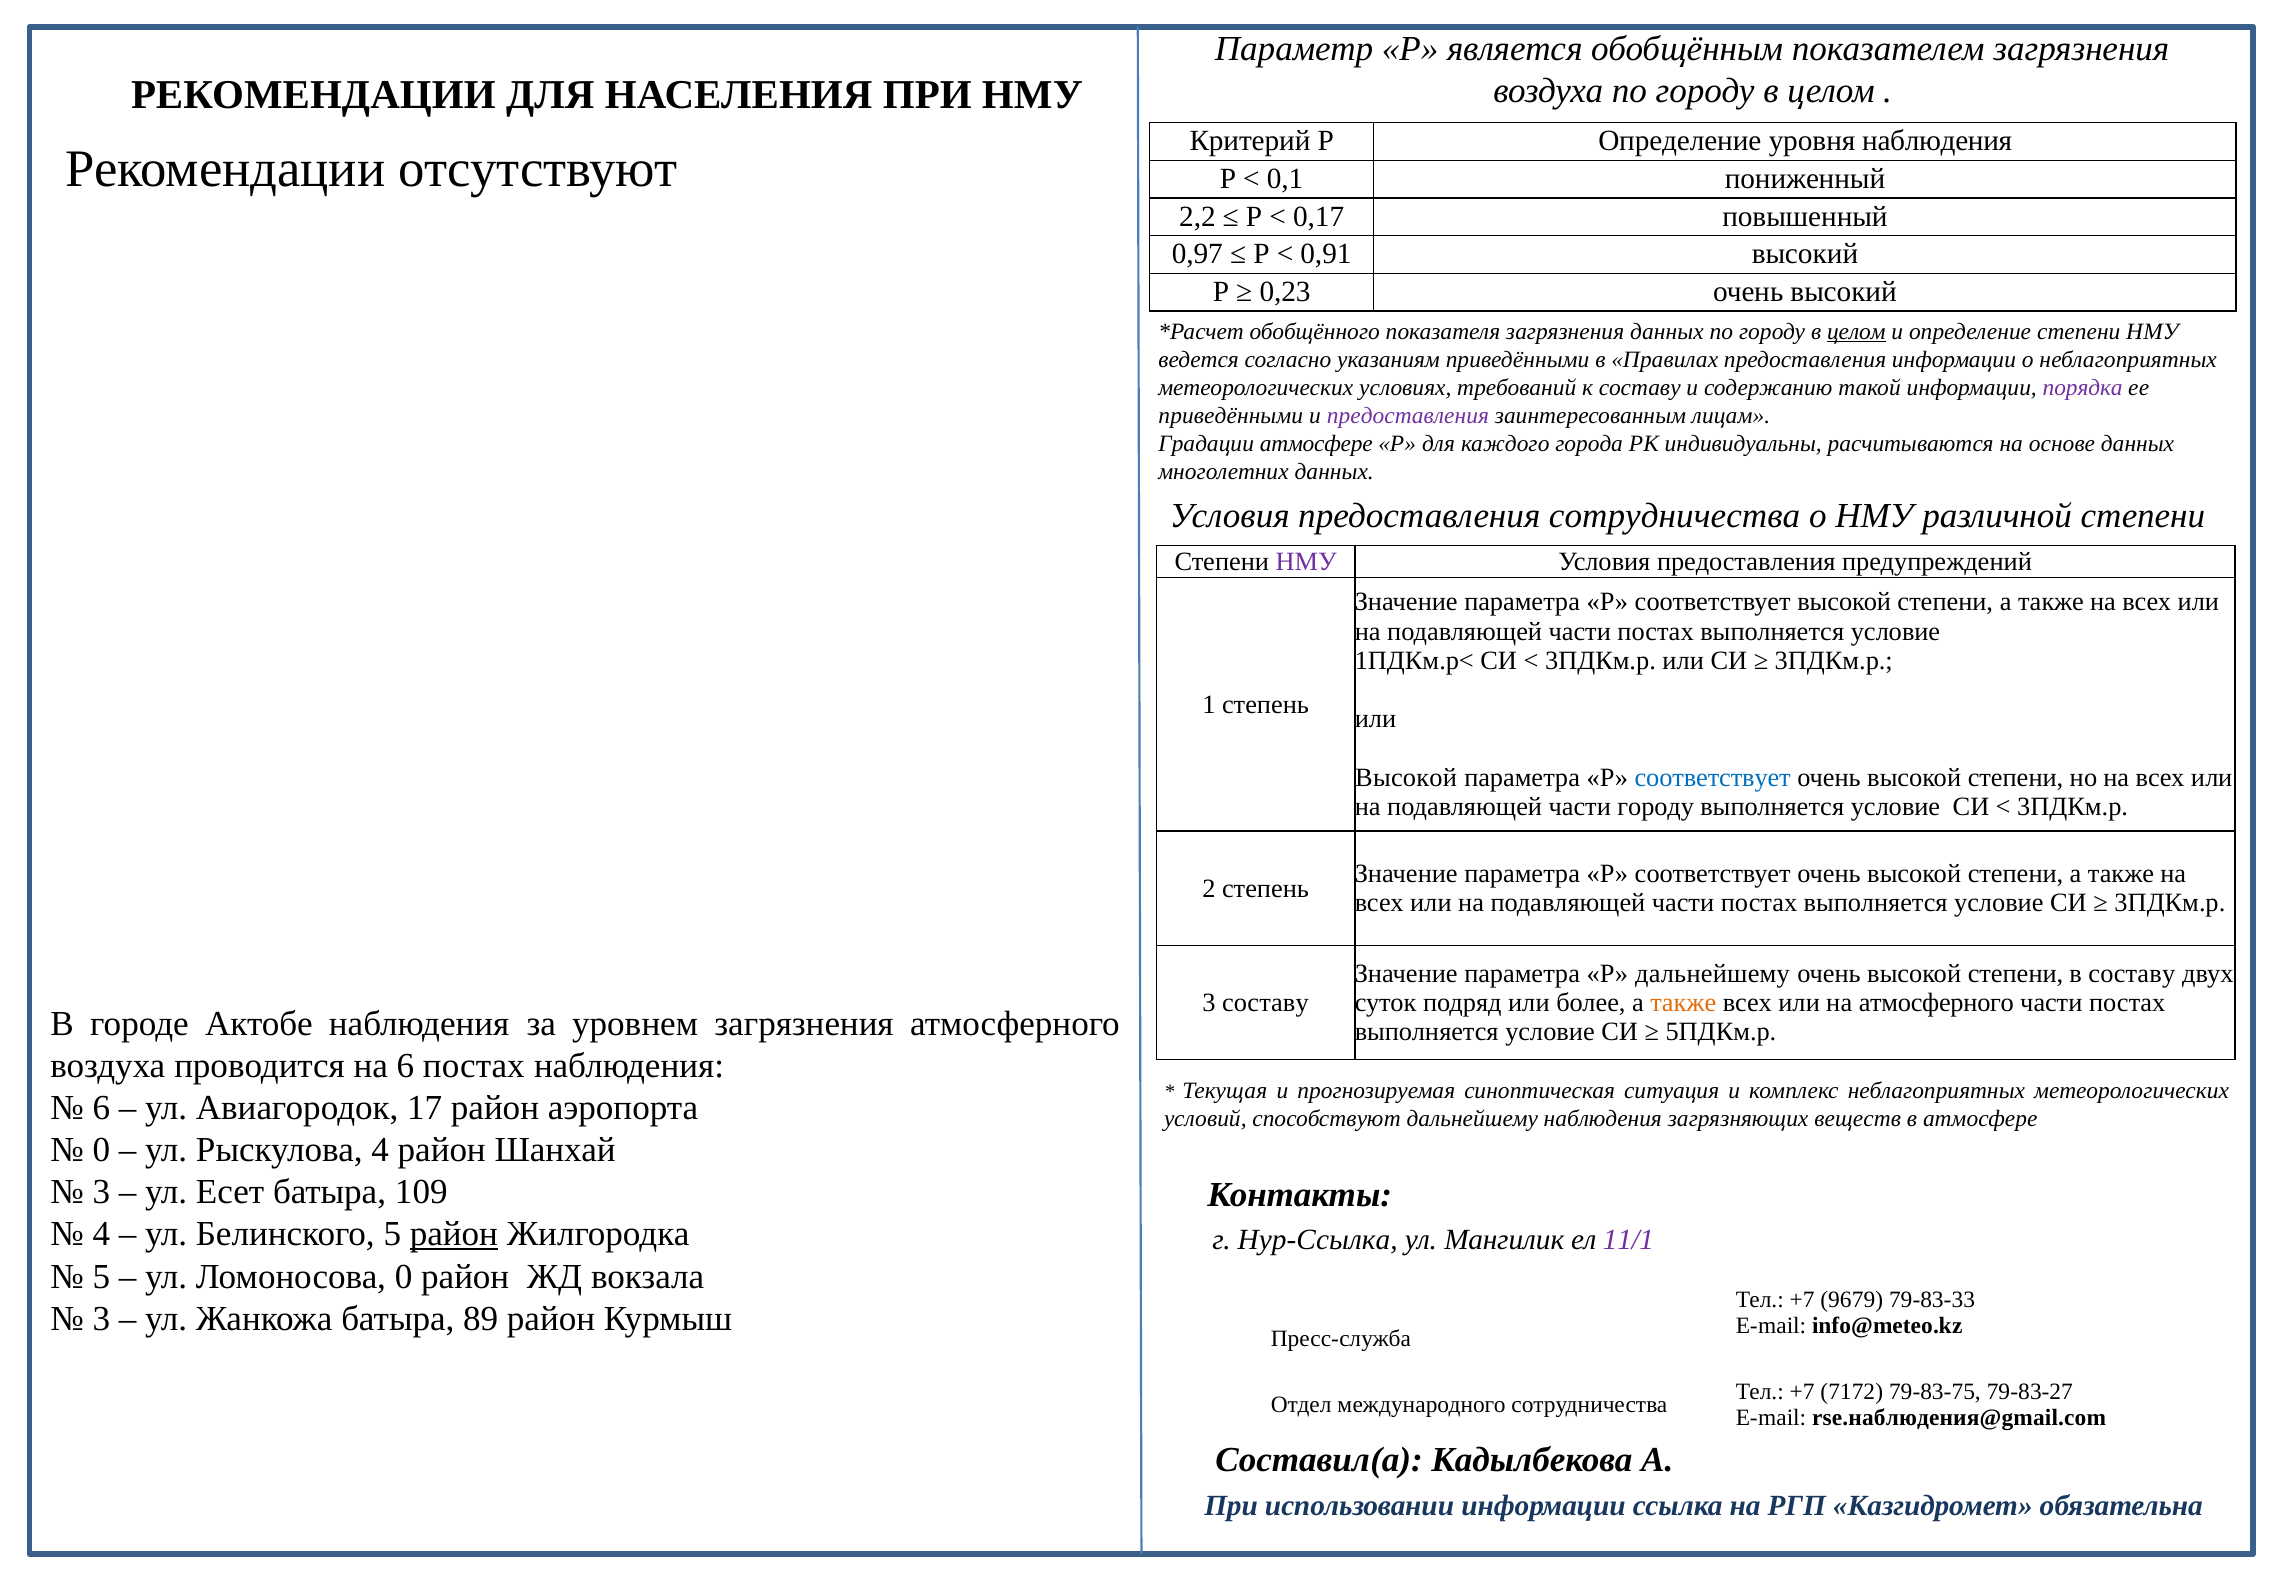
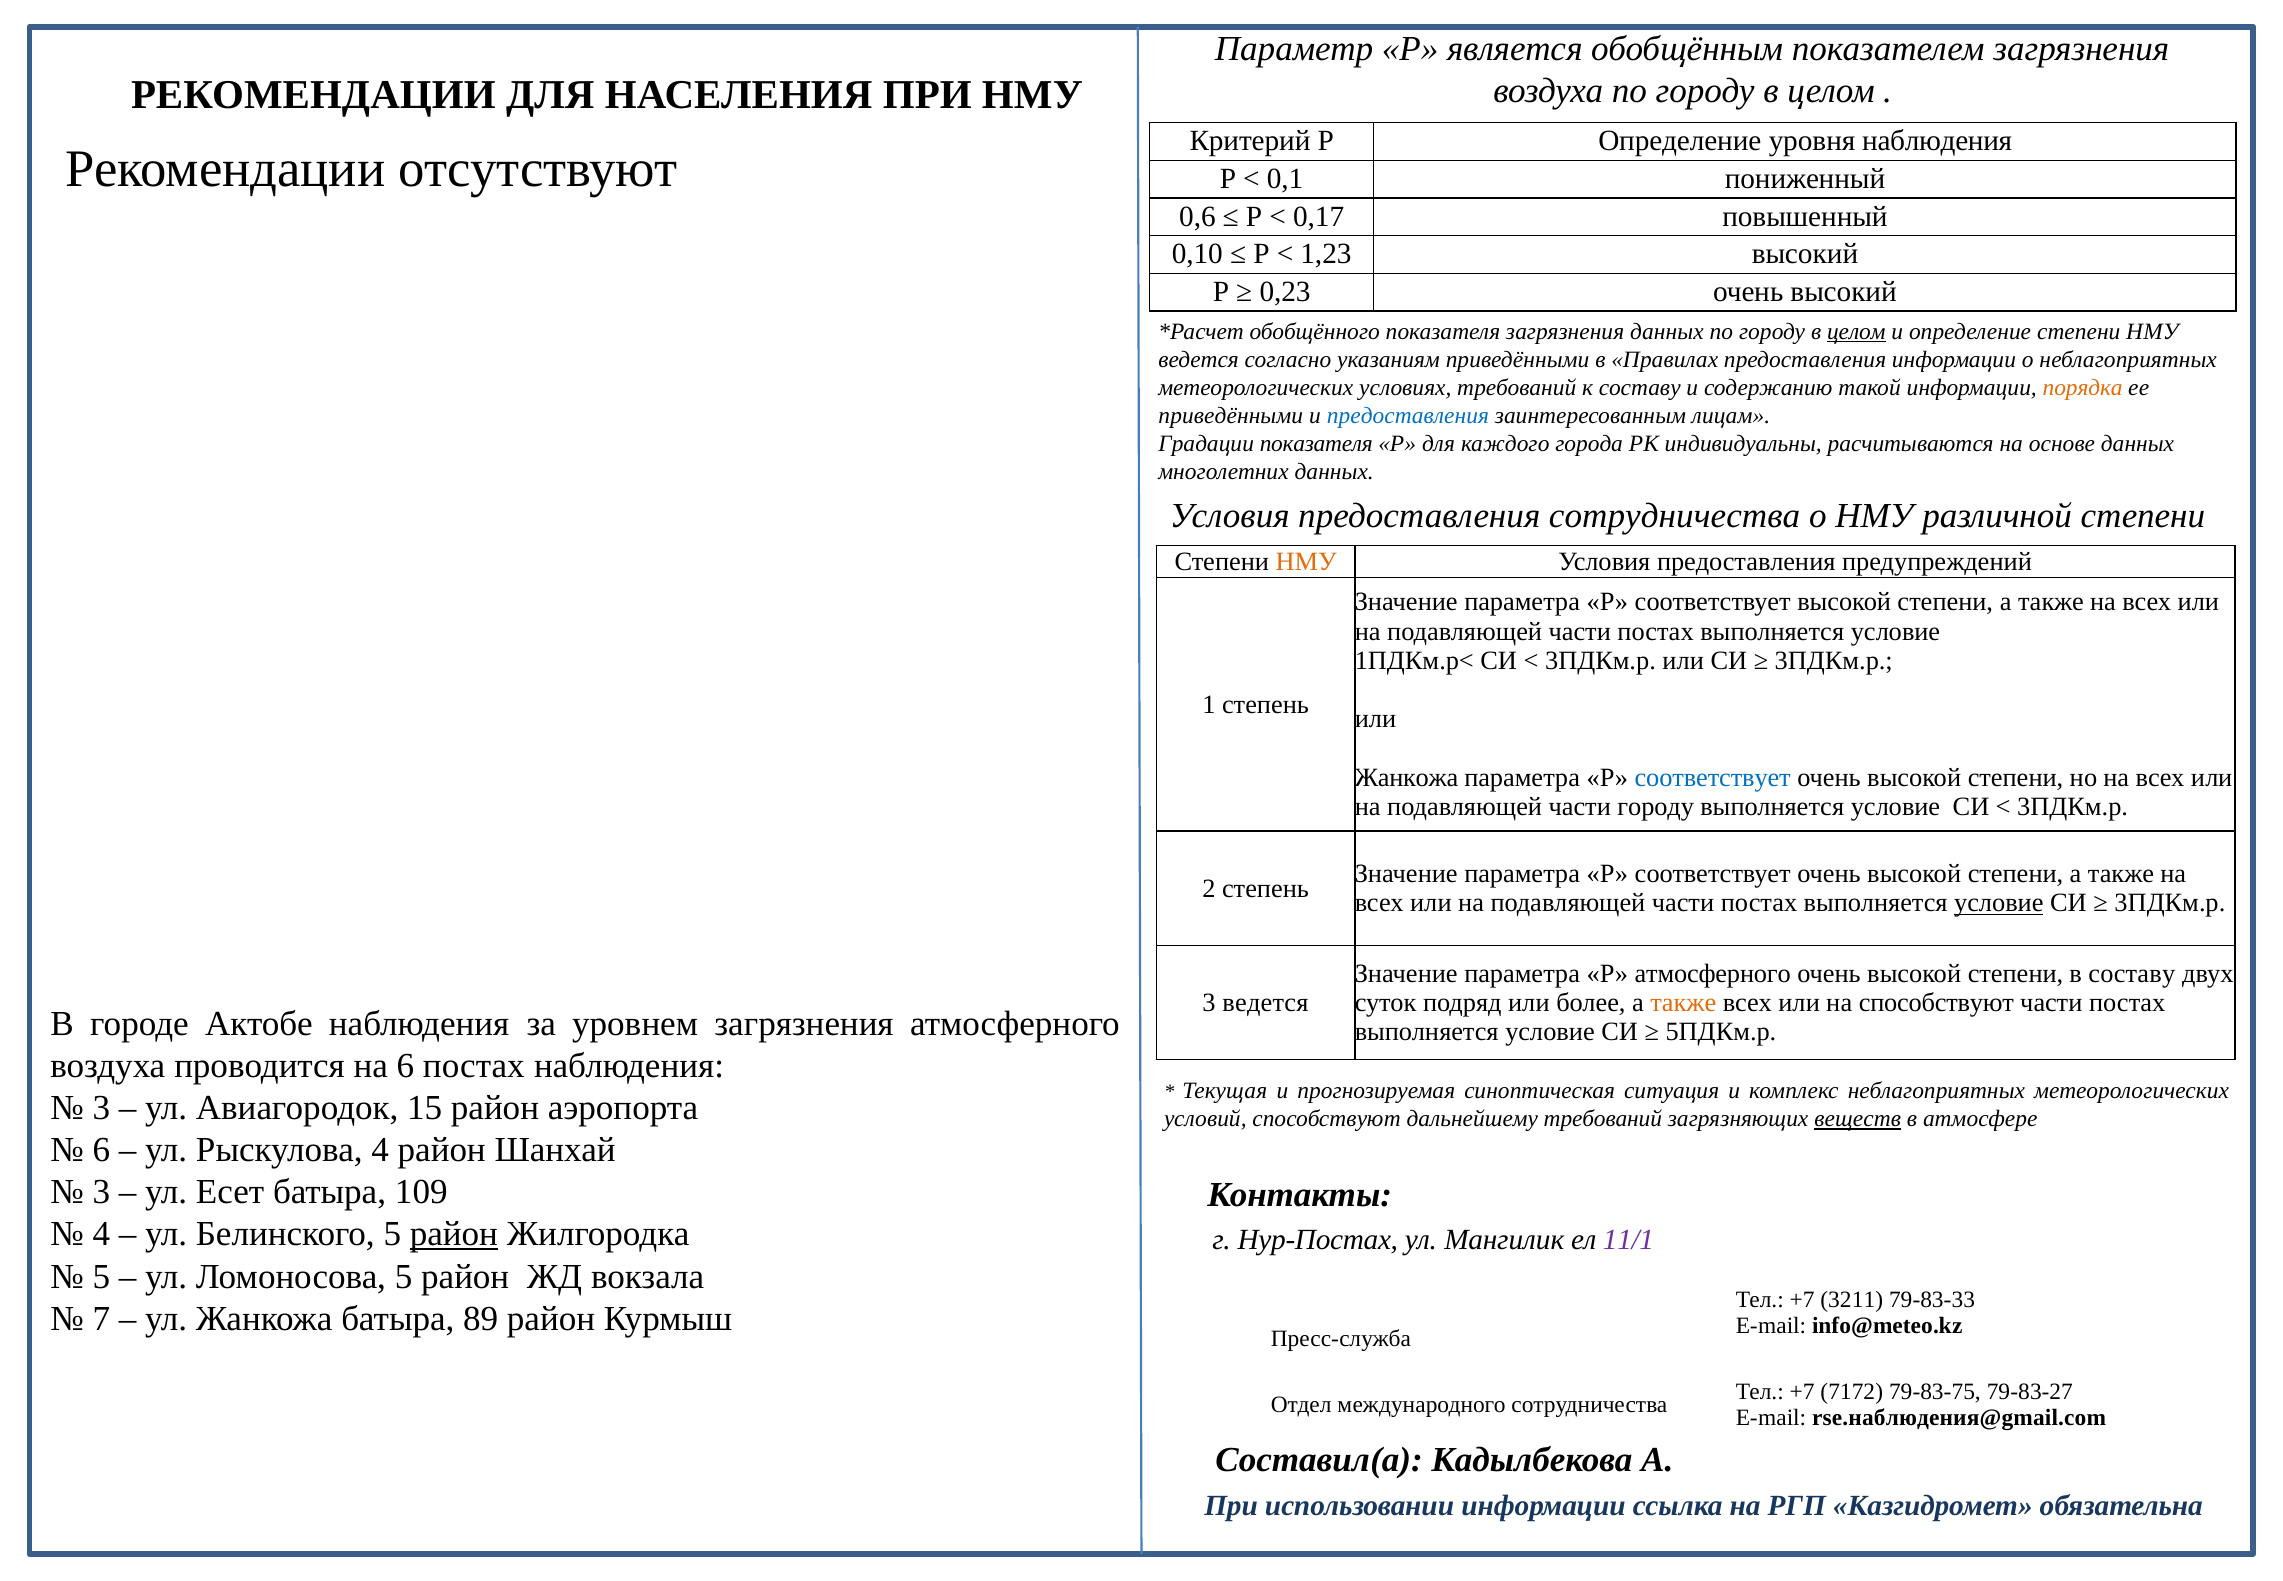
2,2: 2,2 -> 0,6 (1197, 216)
0,97: 0,97 -> 0,10 (1197, 254)
0,91: 0,91 -> 1,23 (1326, 254)
порядка colour: purple -> orange (2083, 387)
предоставления colour: purple -> blue (1408, 415)
Градации атмосфере: атмосфере -> показателя (1316, 443)
НМУ colour: purple -> orange (1306, 561)
Высокой: Высокой -> Жанкожа (1406, 777)
условие underline: none -> present (1999, 903)
Р дальнейшему: дальнейшему -> атмосферного (1713, 973)
3 составу: составу -> ведется (1265, 1002)
на атмосферного: атмосферного -> способствуют (1936, 1002)
6: 6 -> 3 (101, 1107)
17: 17 -> 15 (425, 1107)
дальнейшему наблюдения: наблюдения -> требований (1603, 1119)
веществ underline: none -> present (1858, 1119)
0: 0 -> 6 (101, 1150)
Нур-Ссылка: Нур-Ссылка -> Нур-Постах (1318, 1240)
Ломоносова 0: 0 -> 5 (404, 1276)
9679: 9679 -> 3211 (1852, 1300)
3: 3 -> 7 (101, 1318)
